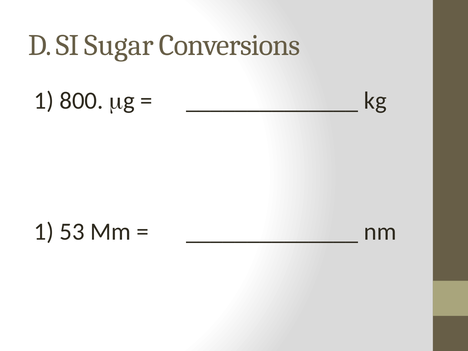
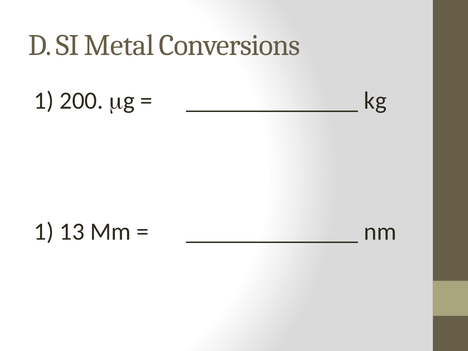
Sugar: Sugar -> Metal (119, 45)
800: 800 -> 200 (81, 101)
53: 53 -> 13 (72, 232)
